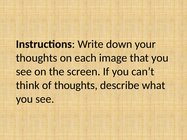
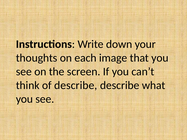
of thoughts: thoughts -> describe (76, 85)
